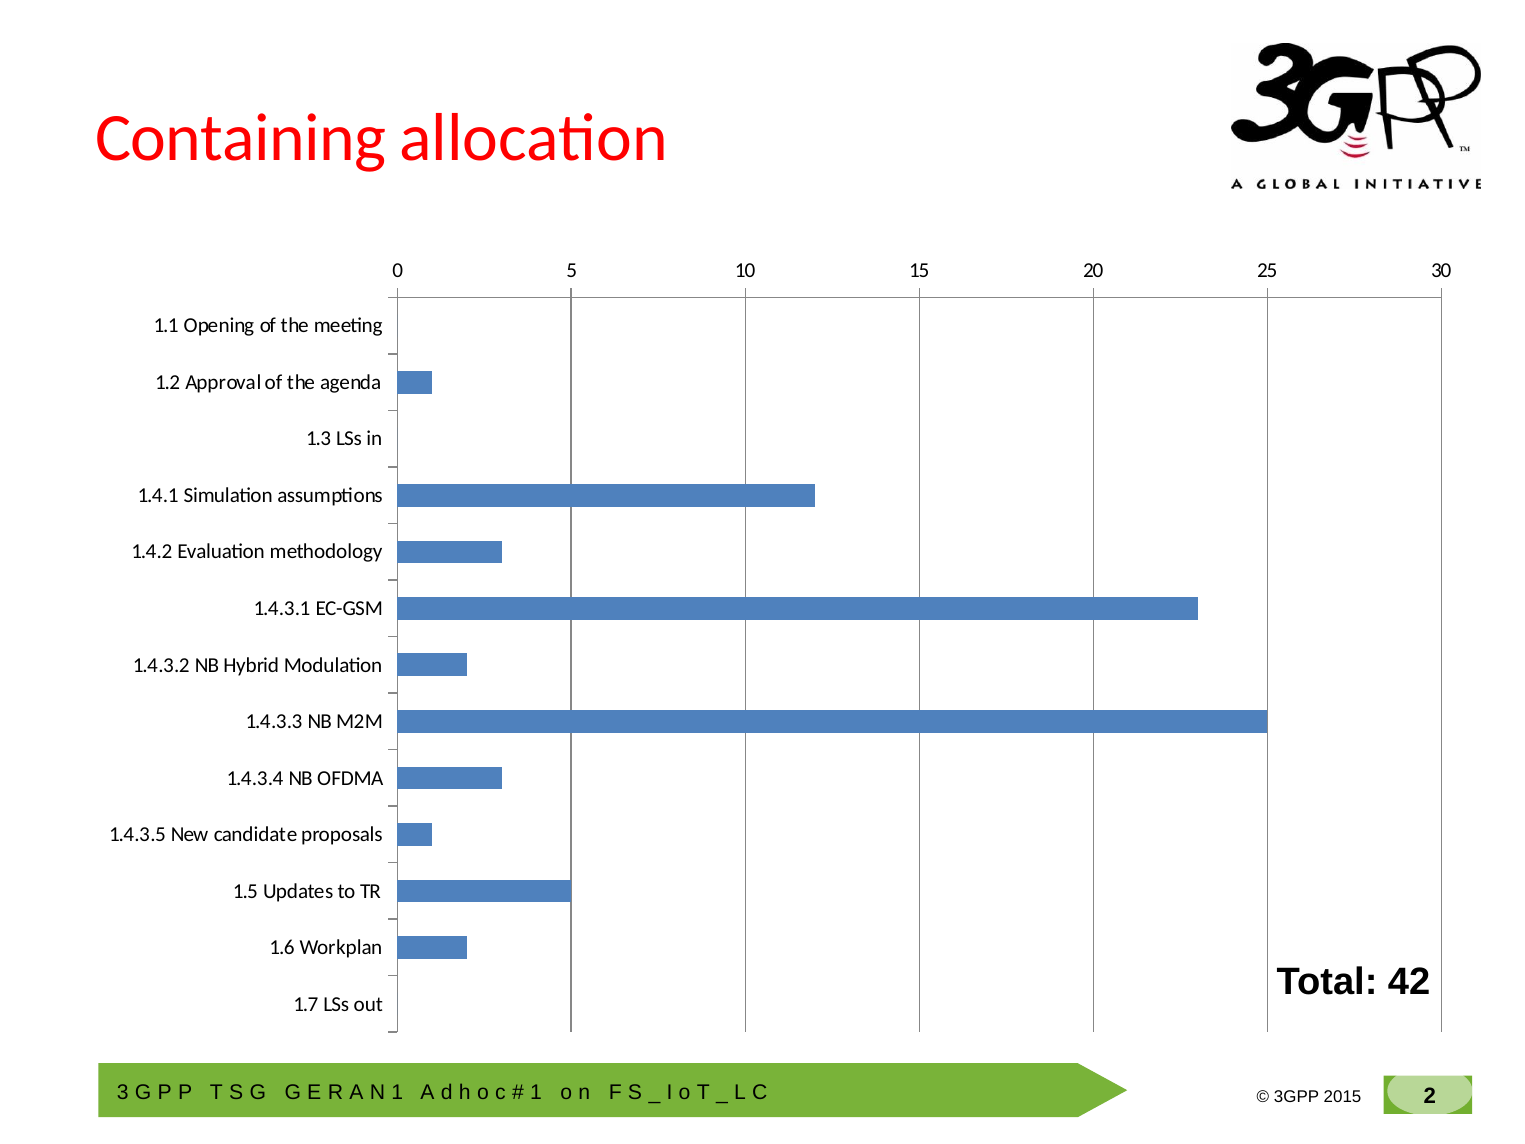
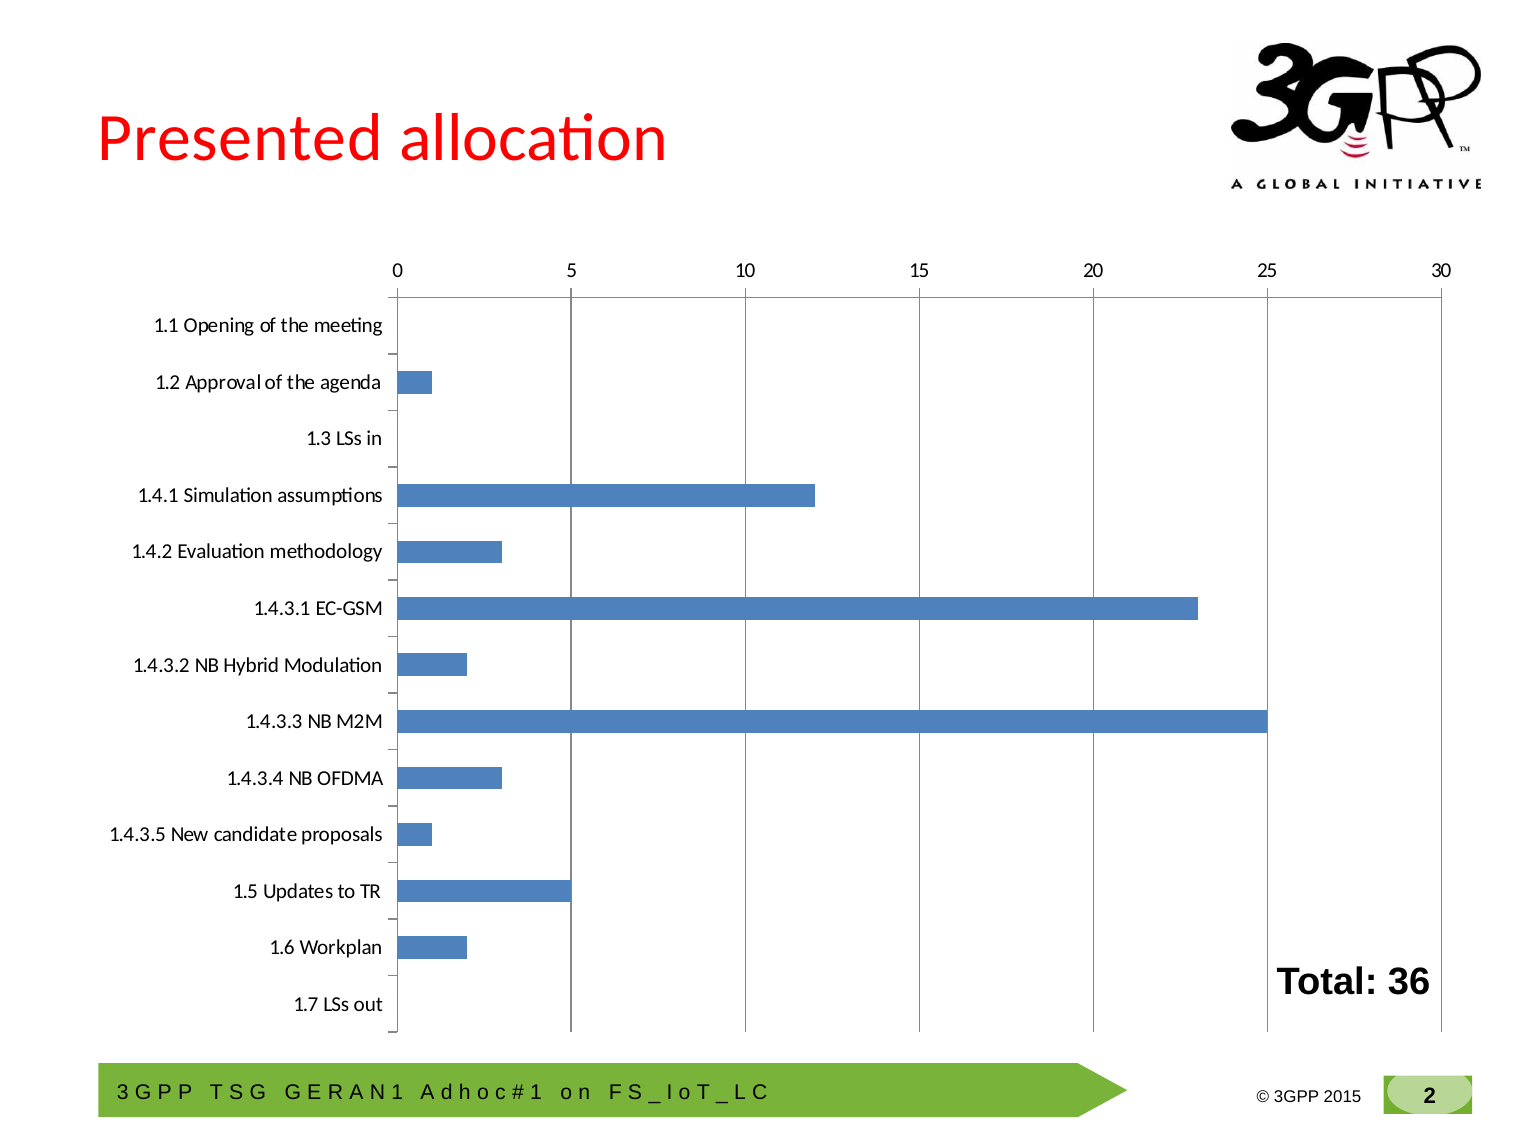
Containing: Containing -> Presented (240, 138)
42: 42 -> 36 (1409, 982)
